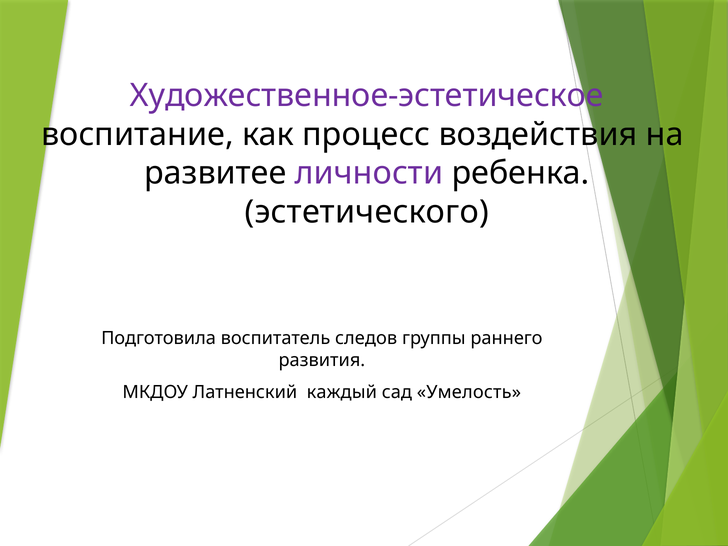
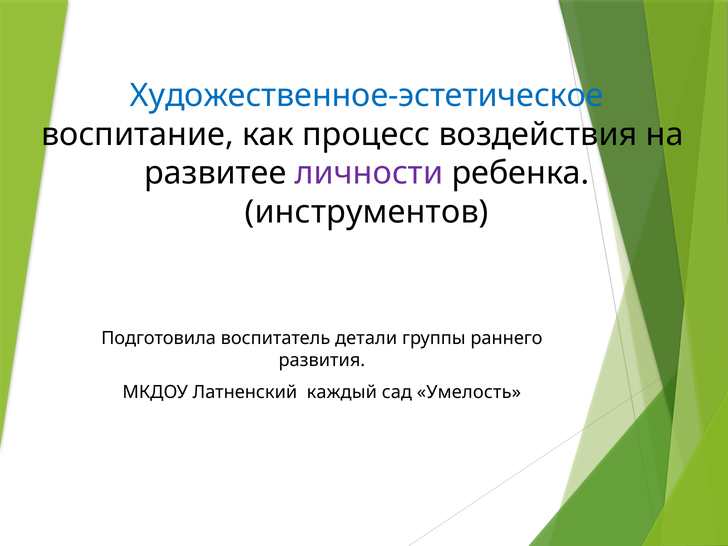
Художественное-эстетическое colour: purple -> blue (367, 96)
эстетического: эстетического -> инструментов (367, 212)
следов: следов -> детали (366, 338)
